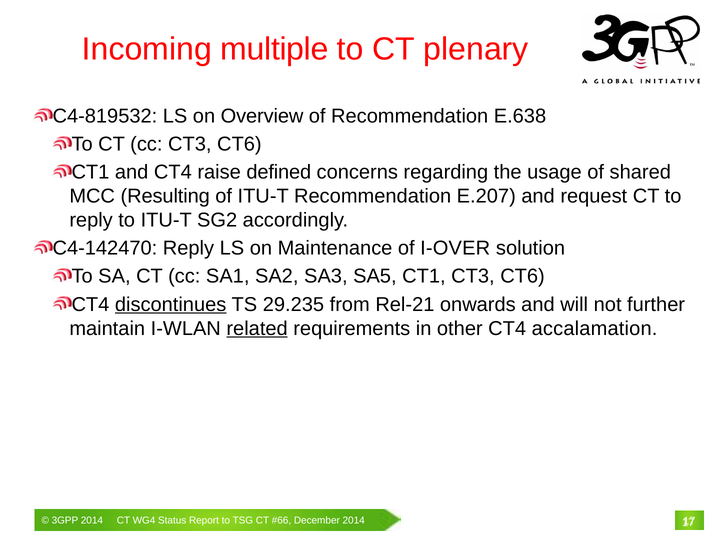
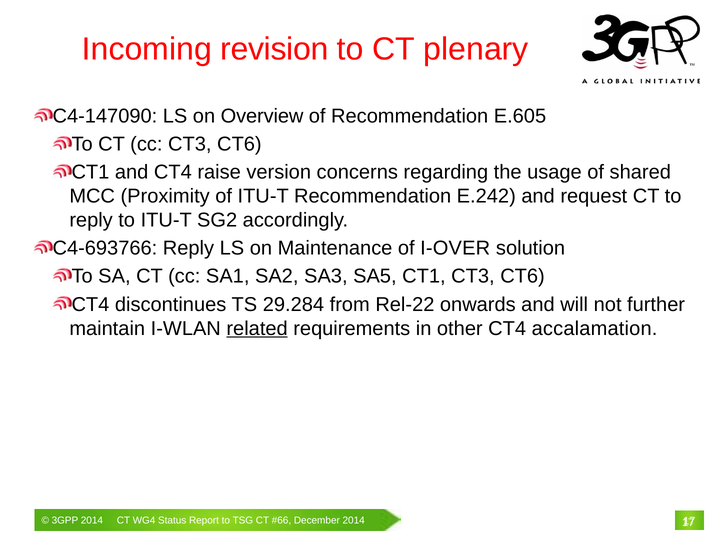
multiple: multiple -> revision (274, 49)
C4-819532: C4-819532 -> C4-147090 (105, 116)
E.638: E.638 -> E.605 (520, 116)
defined: defined -> version (279, 172)
Resulting: Resulting -> Proximity (165, 196)
E.207: E.207 -> E.242 (486, 196)
C4-142470: C4-142470 -> C4-693766 (105, 248)
discontinues underline: present -> none (171, 304)
29.235: 29.235 -> 29.284 (293, 304)
Rel-21: Rel-21 -> Rel-22 (405, 304)
